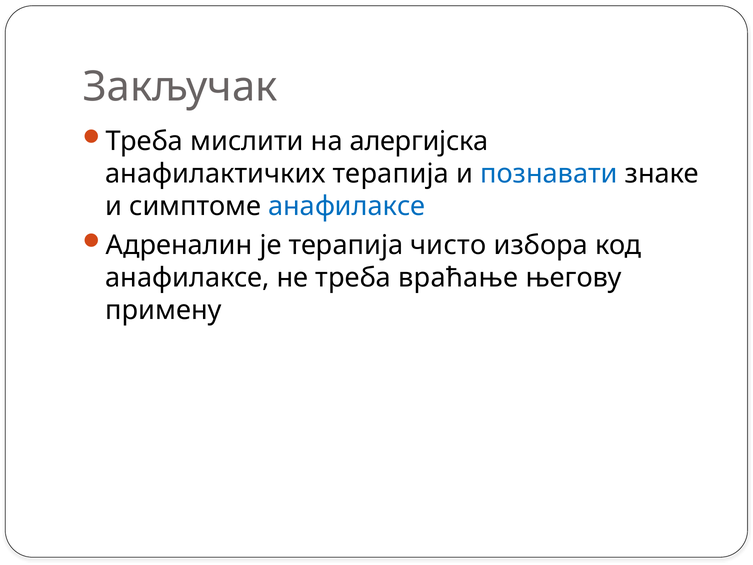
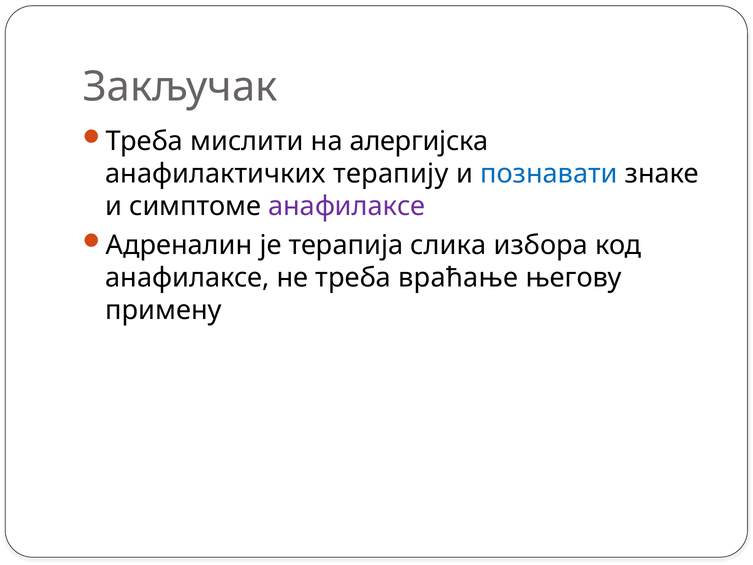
анафилактичких терапија: терапија -> терапију (391, 174)
анафилаксе colour: blue -> purple (347, 206)
чисто: чисто -> слика (448, 245)
